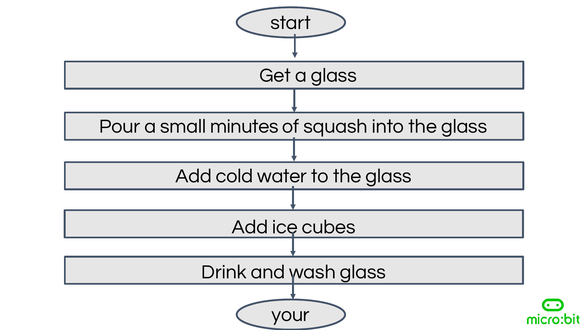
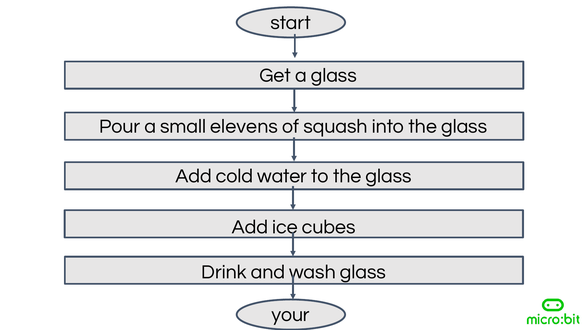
minutes: minutes -> elevens (244, 126)
